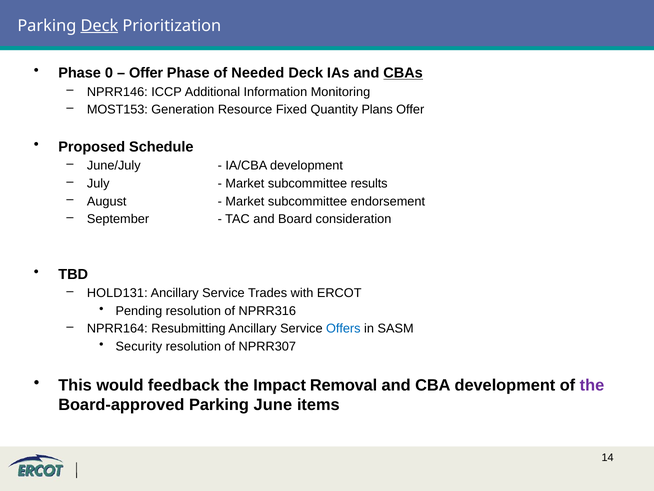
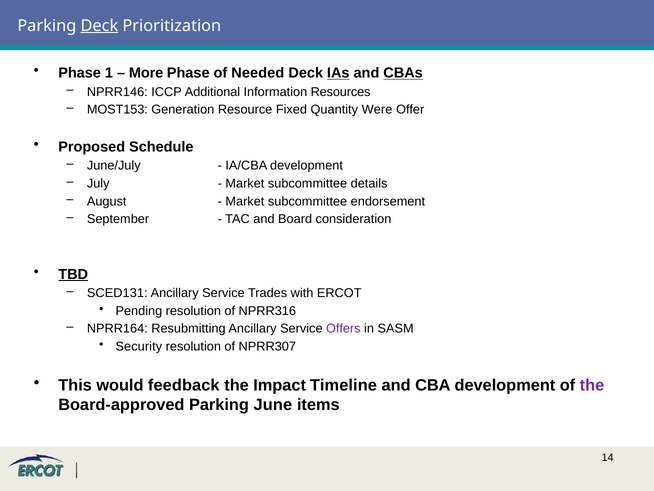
0: 0 -> 1 (109, 73)
Offer: Offer -> More (146, 73)
IAs underline: none -> present (338, 73)
Monitoring: Monitoring -> Resources (341, 92)
Plans: Plans -> Were (377, 110)
results: results -> details (369, 183)
TBD underline: none -> present (73, 274)
HOLD131: HOLD131 -> SCED131 (117, 293)
Offers colour: blue -> purple (343, 328)
Removal: Removal -> Timeline (343, 385)
